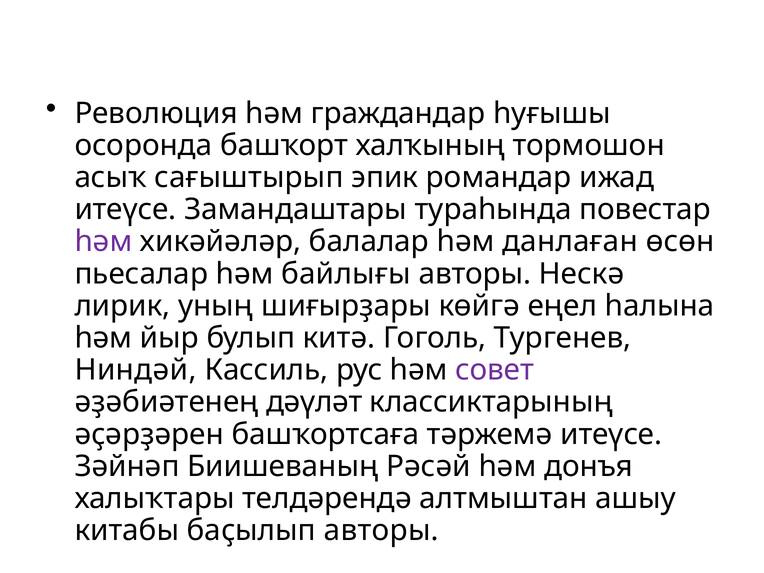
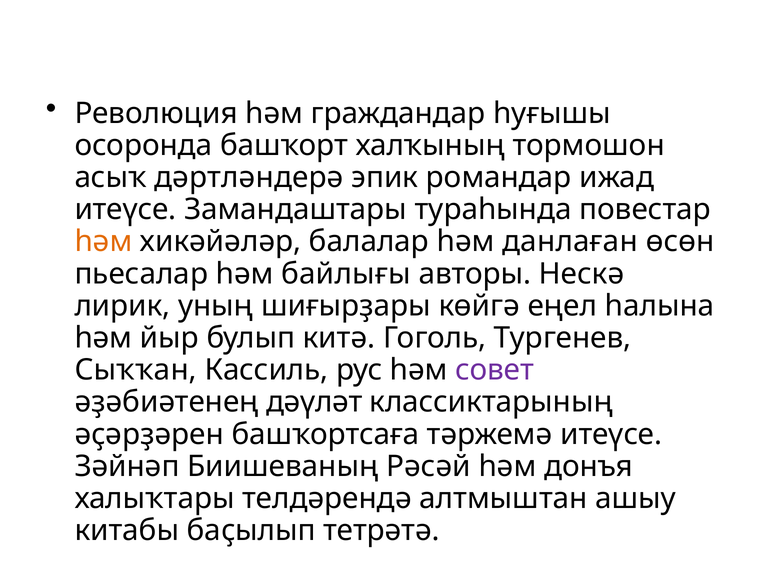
сағыштырып: сағыштырып -> дәртләндерә (249, 177)
һәм colour: purple -> orange (103, 242)
Ниндәй: Ниндәй -> Сыҡҡан (136, 370)
баҫылып авторы: авторы -> тетрәтә (382, 530)
